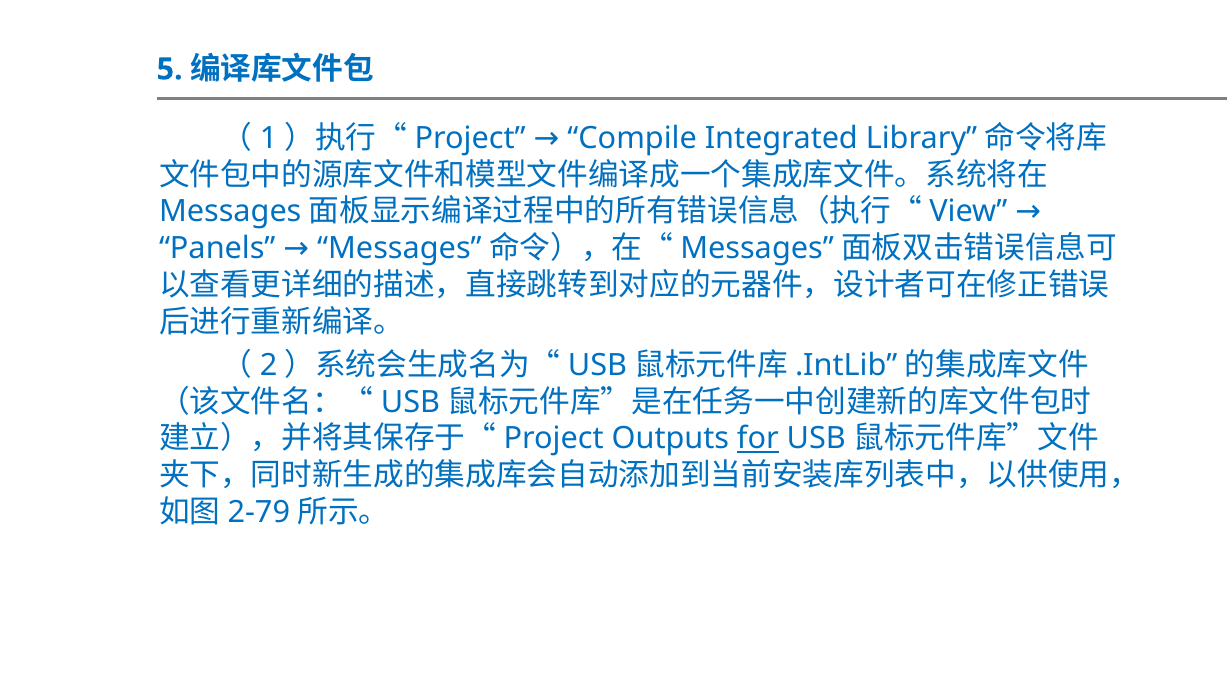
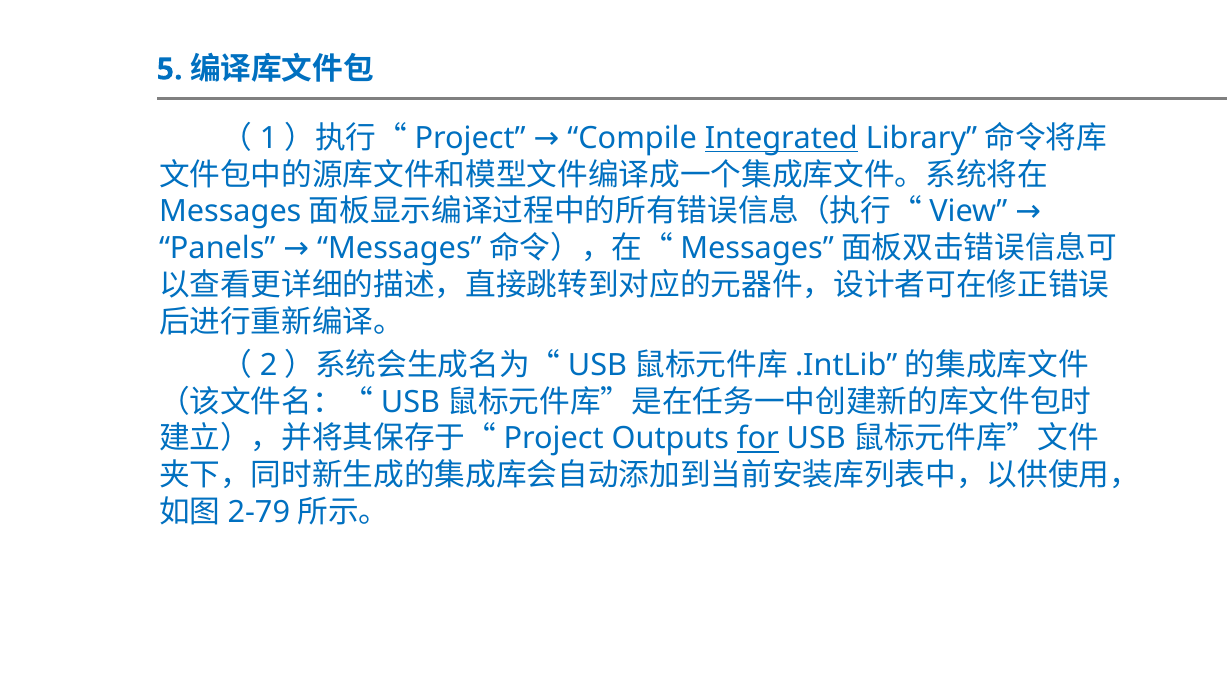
Integrated underline: none -> present (781, 138)
